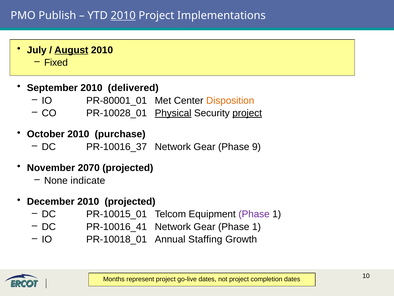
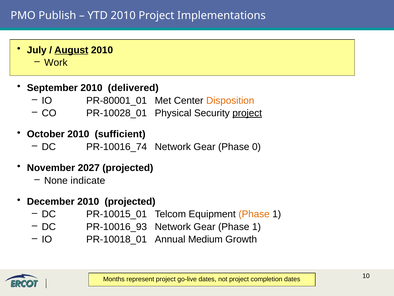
2010 underline: present -> none (123, 16)
Fixed: Fixed -> Work (56, 63)
Physical underline: present -> none (173, 113)
purchase: purchase -> sufficient (120, 134)
PR-10016_37: PR-10016_37 -> PR-10016_74 (117, 147)
9: 9 -> 0 (256, 147)
2070: 2070 -> 2027 (89, 168)
Phase colour: purple -> orange (254, 214)
PR-10016_41: PR-10016_41 -> PR-10016_93 (117, 226)
Staffing: Staffing -> Medium (205, 239)
